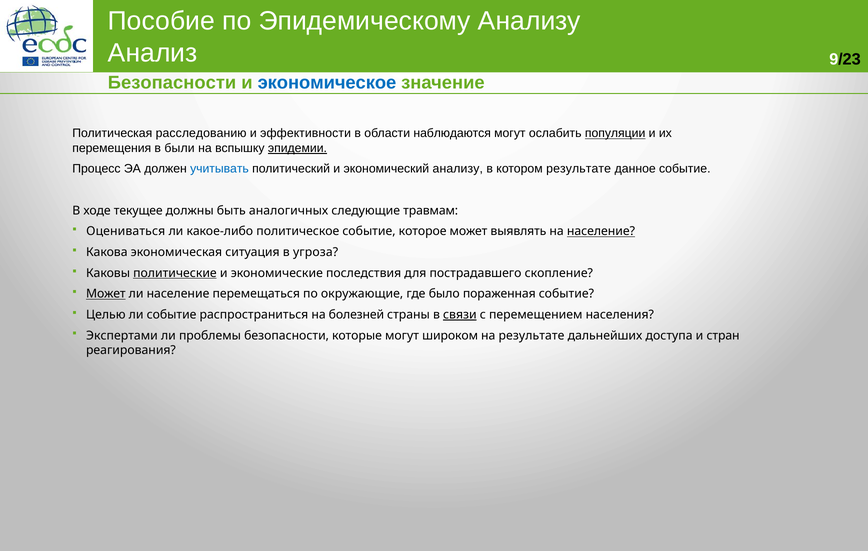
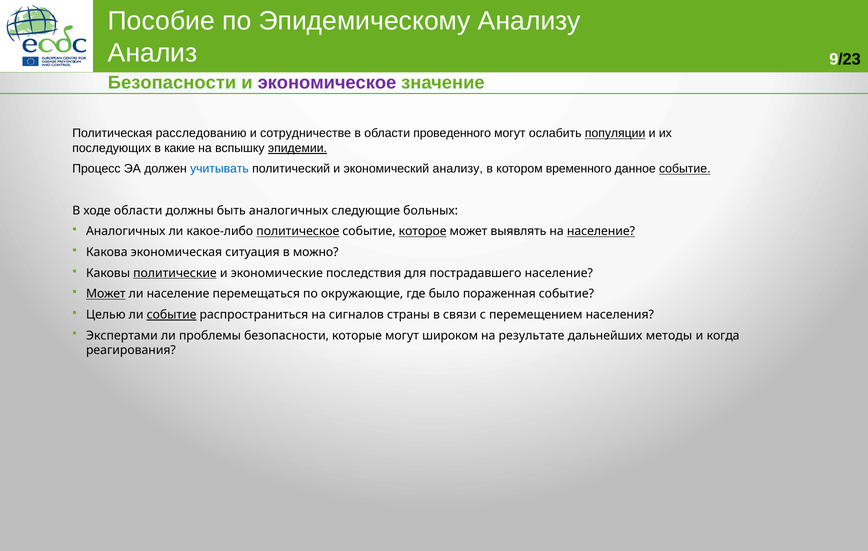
экономическое colour: blue -> purple (327, 83)
эффективности: эффективности -> сотрудничестве (306, 133)
наблюдаются: наблюдаются -> проведенного (452, 133)
перемещения: перемещения -> последующих (112, 148)
были: были -> какие (180, 148)
котором результате: результате -> временного (579, 169)
событие underline: none -> present (685, 169)
ходе текущее: текущее -> области (138, 211)
травмам: травмам -> больных (431, 211)
Оцениваться: Оцениваться -> Аналогичных (126, 231)
политическое underline: none -> present (298, 231)
которое underline: none -> present (423, 231)
угроза: угроза -> можно (316, 252)
пострадавшего скопление: скопление -> население (559, 273)
событие underline: none -> present (172, 315)
болезней: болезней -> сигналов (356, 315)
связи underline: present -> none (460, 315)
доступа: доступа -> методы (669, 336)
стран: стран -> когда (723, 336)
